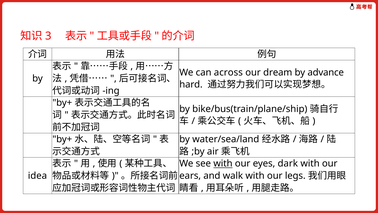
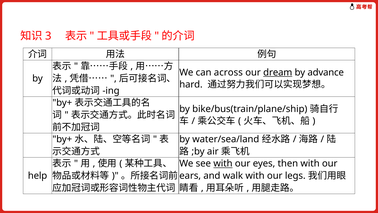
dream underline: none -> present (278, 72)
dark: dark -> then (288, 163)
idea: idea -> help (38, 175)
